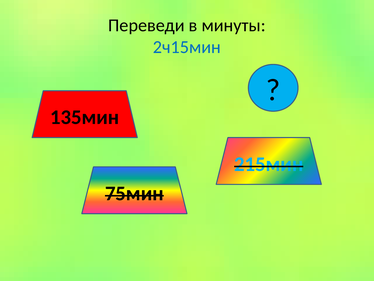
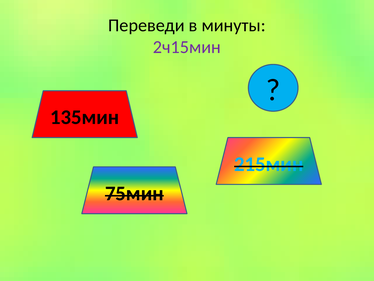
2ч15мин colour: blue -> purple (187, 47)
